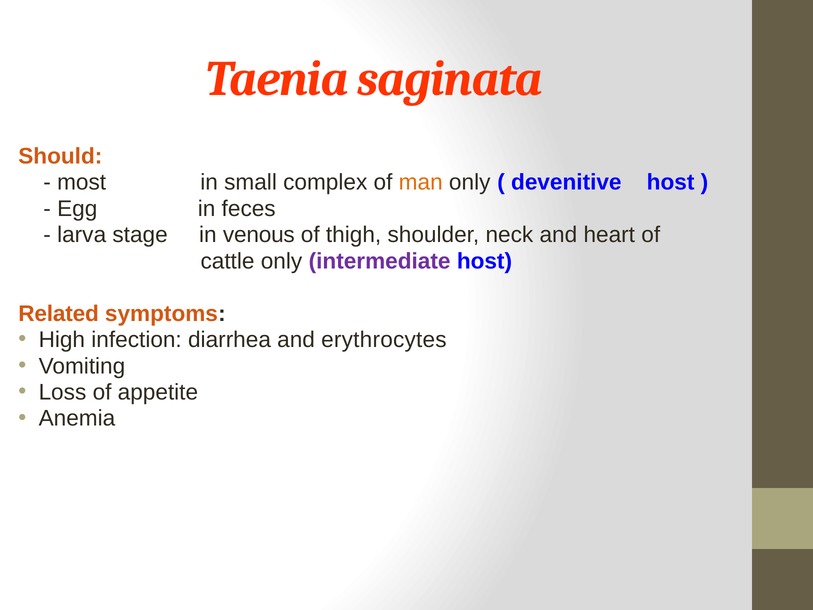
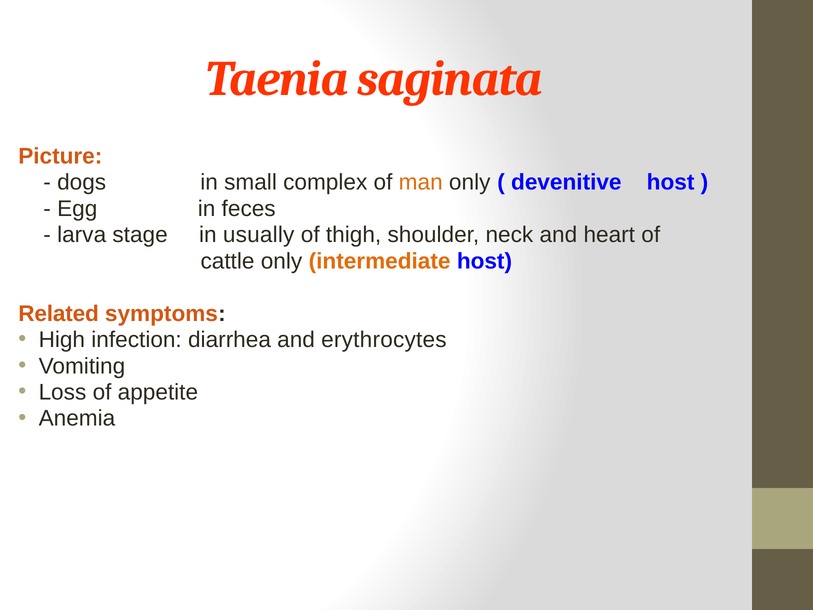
Should: Should -> Picture (60, 156)
most: most -> dogs (82, 182)
venous: venous -> usually (259, 235)
intermediate colour: purple -> orange (380, 261)
